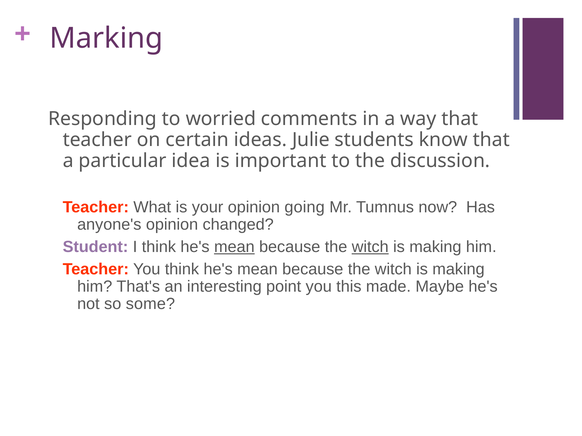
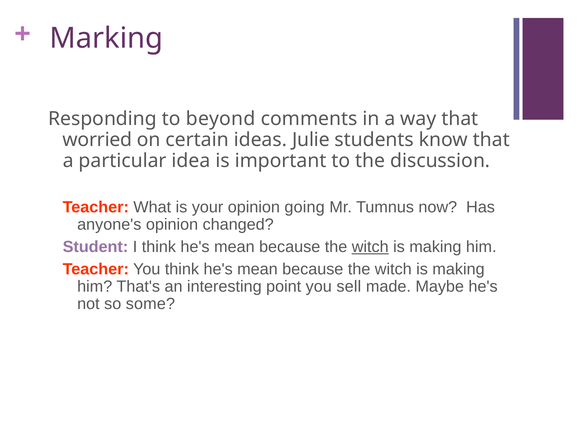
worried: worried -> beyond (221, 119)
teacher: teacher -> worried (97, 140)
mean underline: present -> none (234, 247)
this: this -> sell (349, 287)
